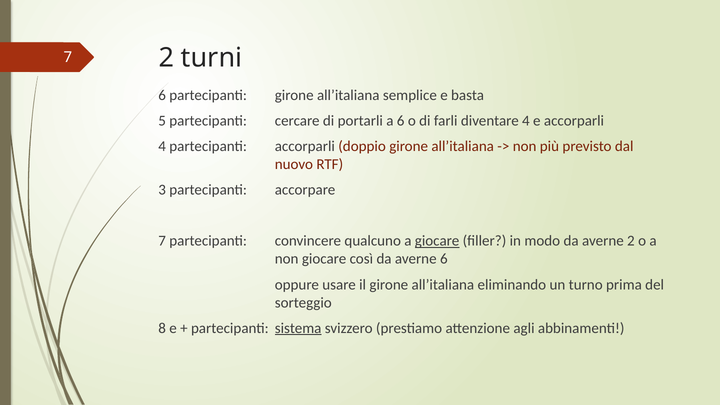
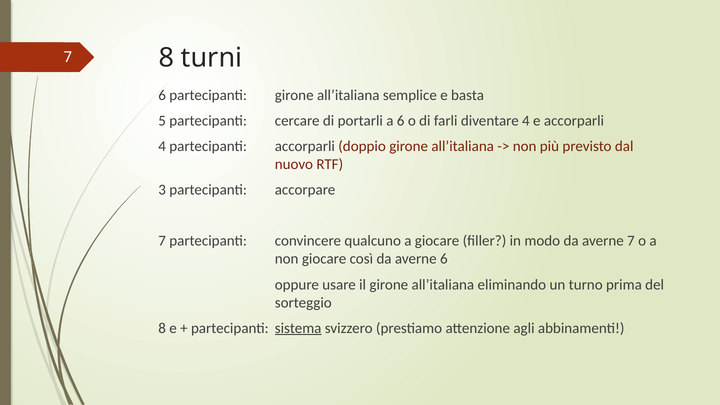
7 2: 2 -> 8 (166, 58)
giocare underline: present -> none (437, 241)
averne 2: 2 -> 7 (631, 241)
